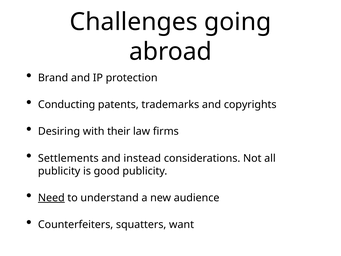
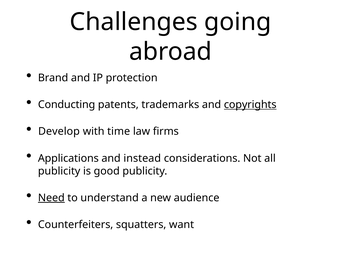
copyrights underline: none -> present (250, 105)
Desiring: Desiring -> Develop (59, 131)
their: their -> time (119, 131)
Settlements: Settlements -> Applications (68, 158)
